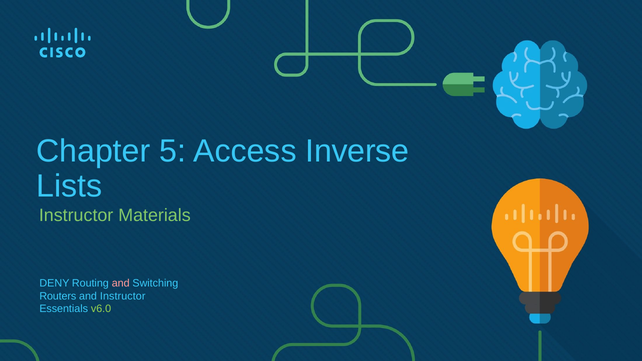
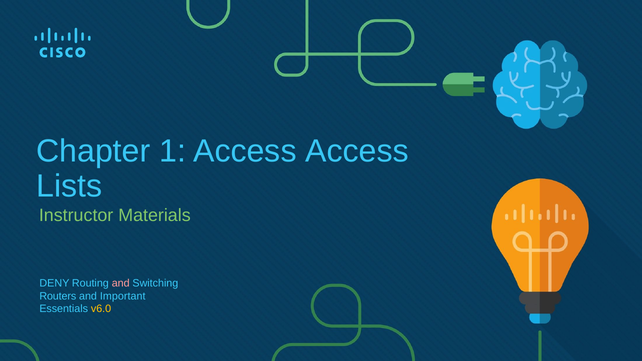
5: 5 -> 1 (173, 151)
Access Inverse: Inverse -> Access (357, 151)
and Instructor: Instructor -> Important (123, 296)
v6.0 colour: light green -> yellow (101, 309)
